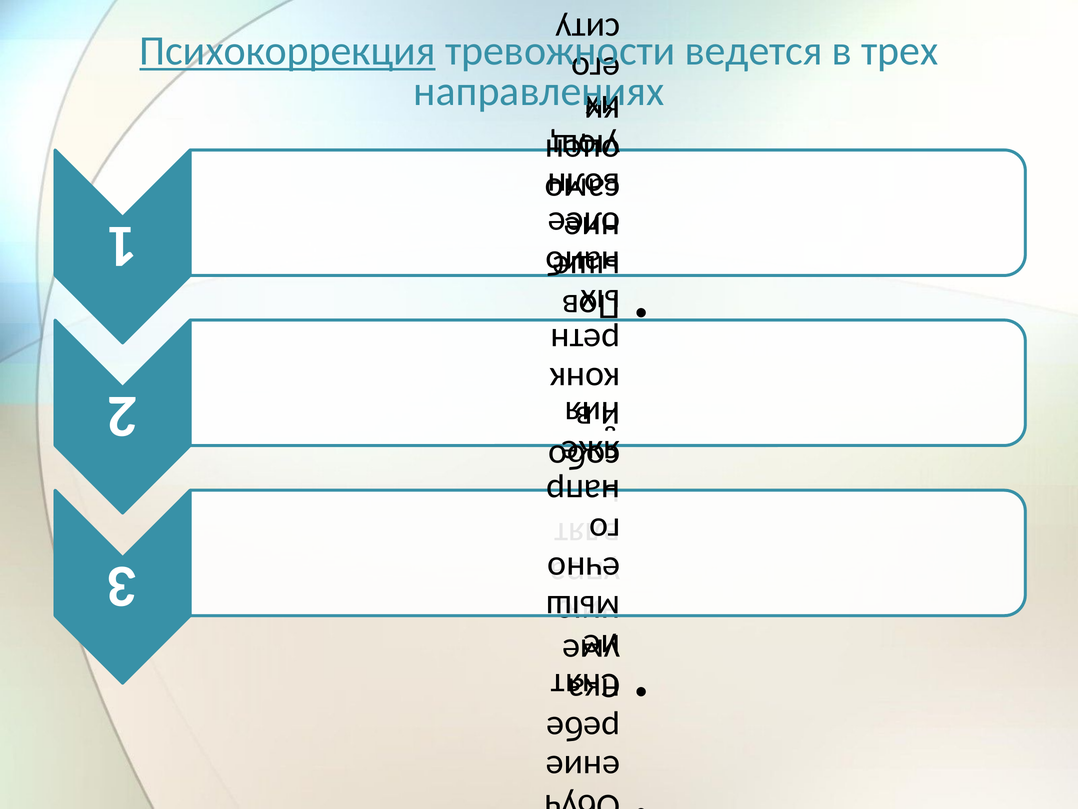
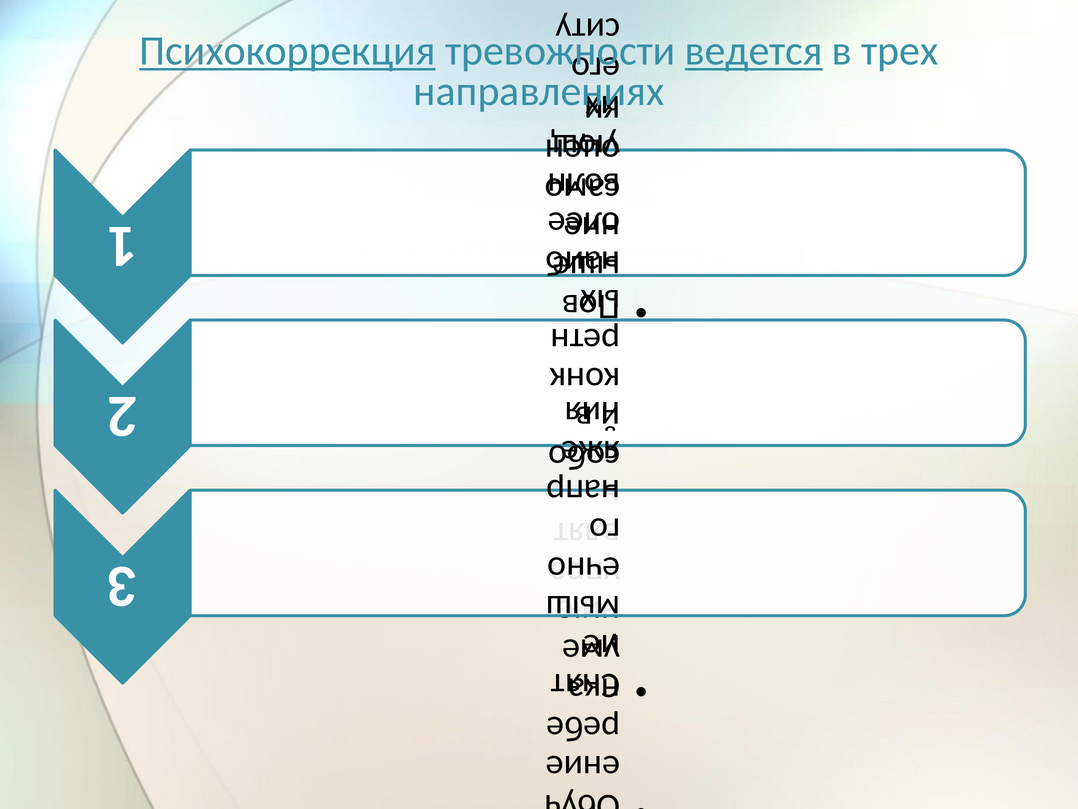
ведется underline: none -> present (754, 51)
